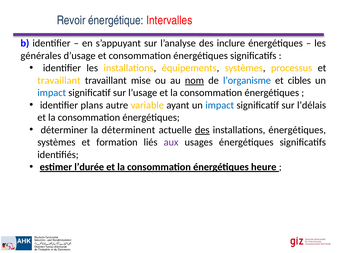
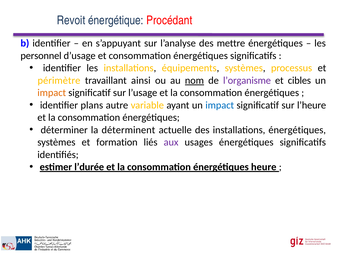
Revoir: Revoir -> Revoit (71, 20)
Intervalles: Intervalles -> Procédant (169, 20)
inclure: inclure -> mettre (231, 43)
générales: générales -> personnel (41, 56)
travaillant: travaillant -> périmètre (59, 80)
mise: mise -> ainsi (141, 80)
l’organisme colour: blue -> purple (247, 80)
impact colour: blue -> orange (52, 93)
l’délais: l’délais -> l’heure (312, 105)
des underline: present -> none (202, 130)
